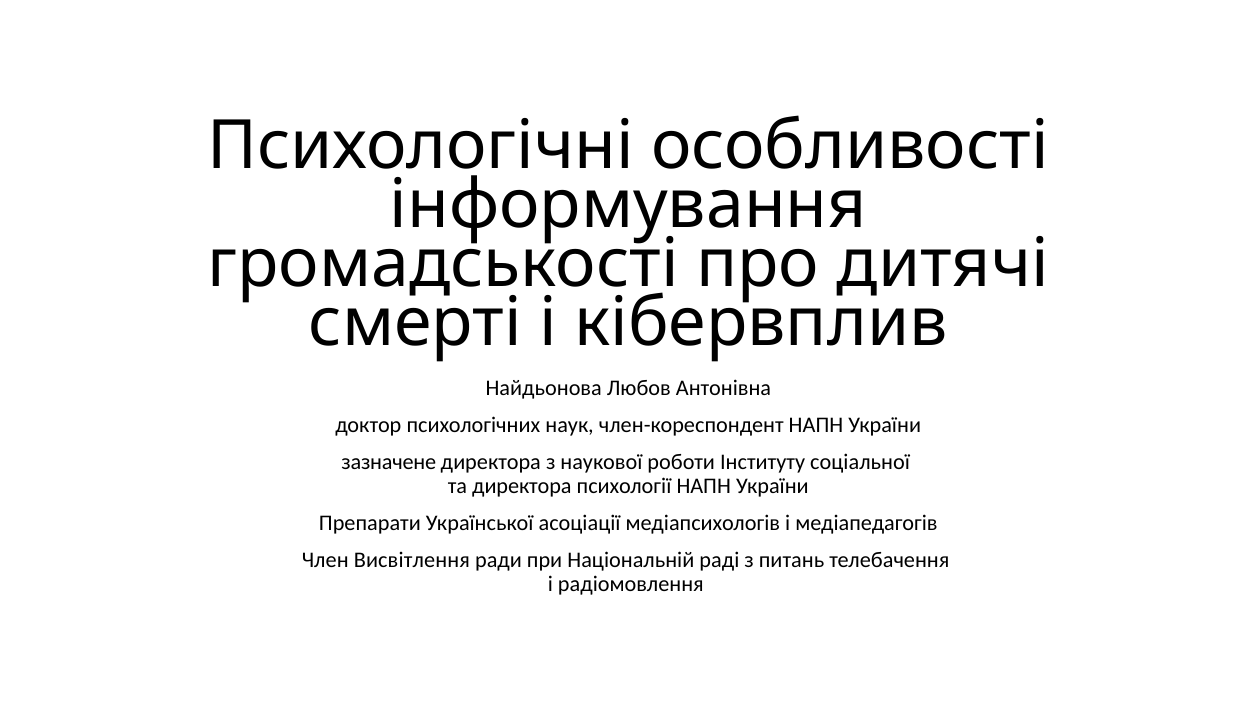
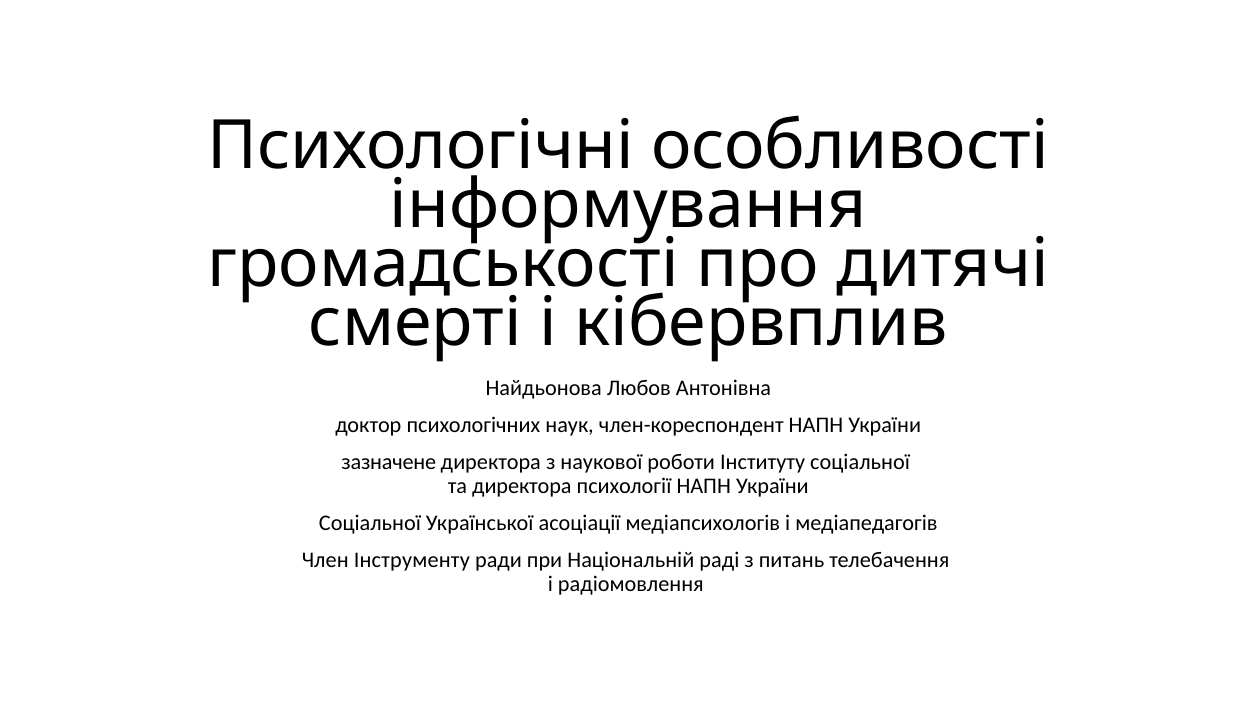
Препарати: Препарати -> Соціальної (370, 523)
Висвітлення: Висвітлення -> Інструменту (412, 561)
